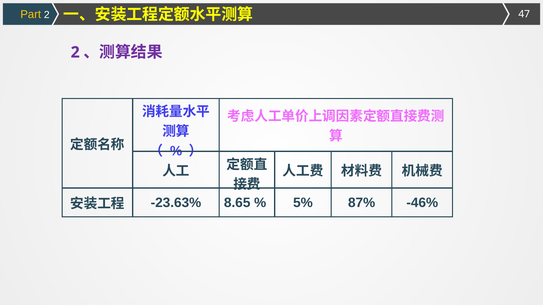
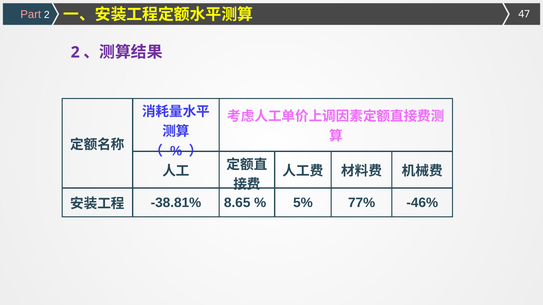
Part colour: yellow -> pink (31, 14)
-23.63%: -23.63% -> -38.81% (176, 203)
87%: 87% -> 77% (362, 203)
